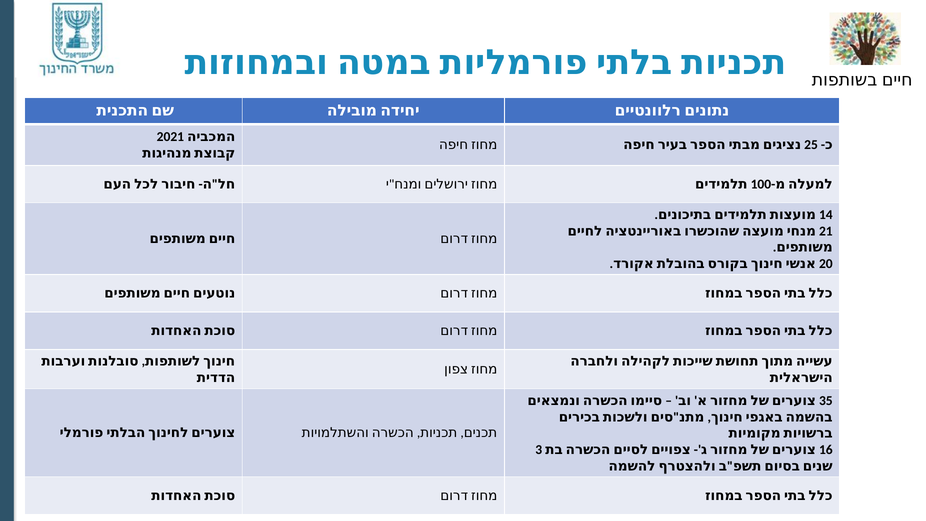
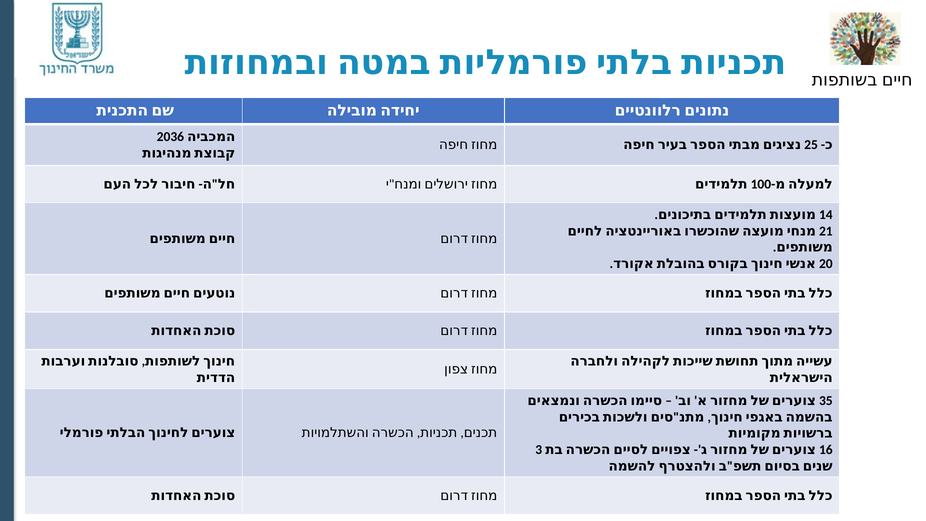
2021: 2021 -> 2036 (170, 137)
